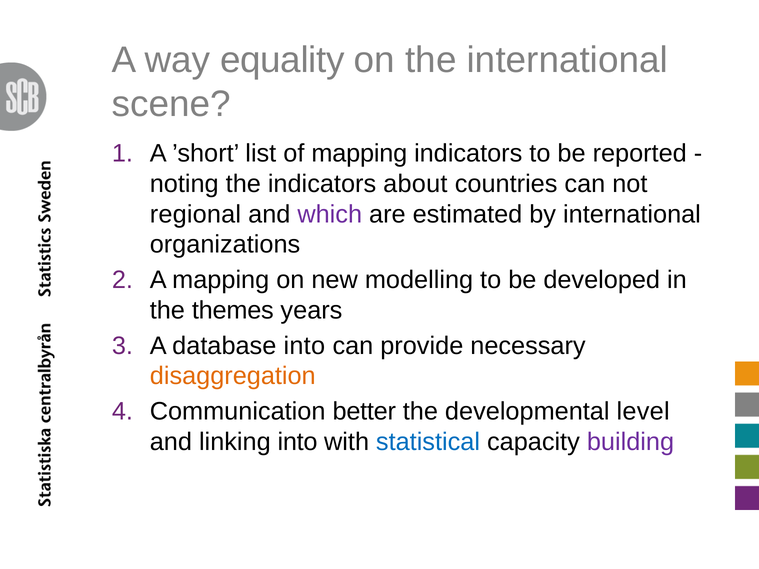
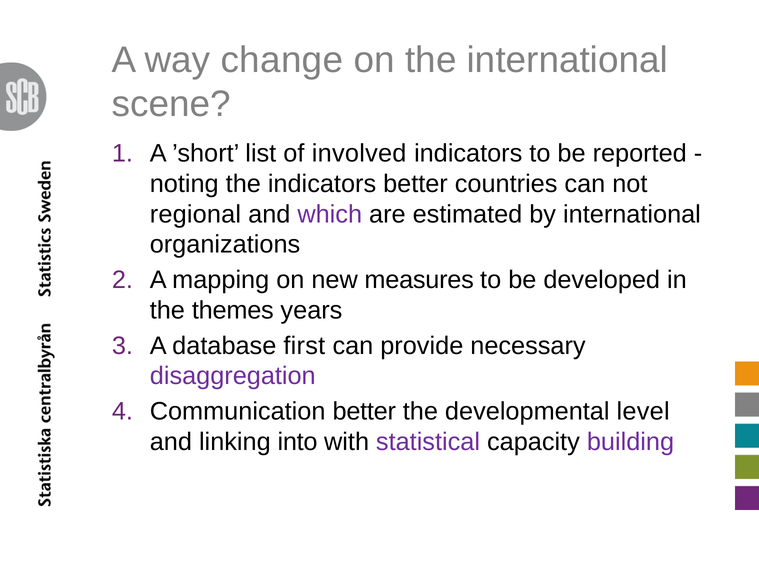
equality: equality -> change (282, 60)
of mapping: mapping -> involved (359, 154)
indicators about: about -> better (415, 184)
modelling: modelling -> measures (419, 280)
database into: into -> first (304, 346)
disaggregation colour: orange -> purple (233, 376)
statistical colour: blue -> purple (428, 442)
